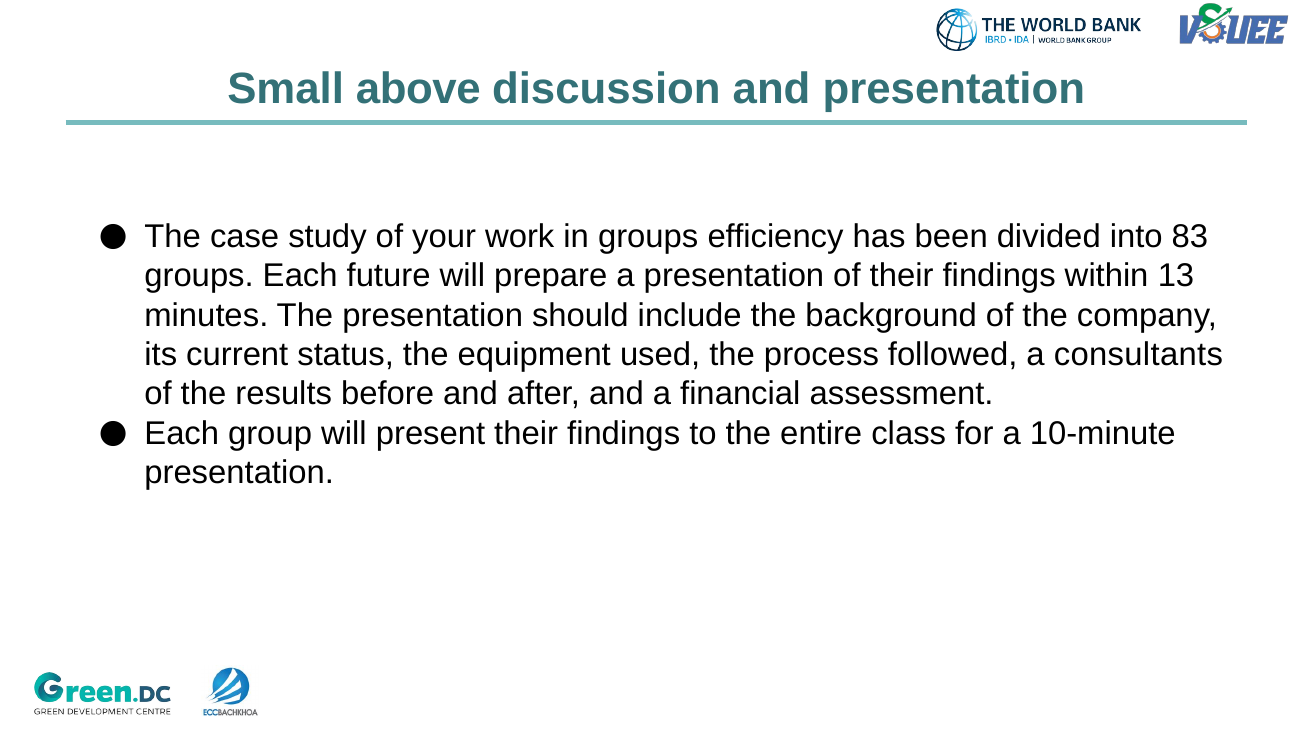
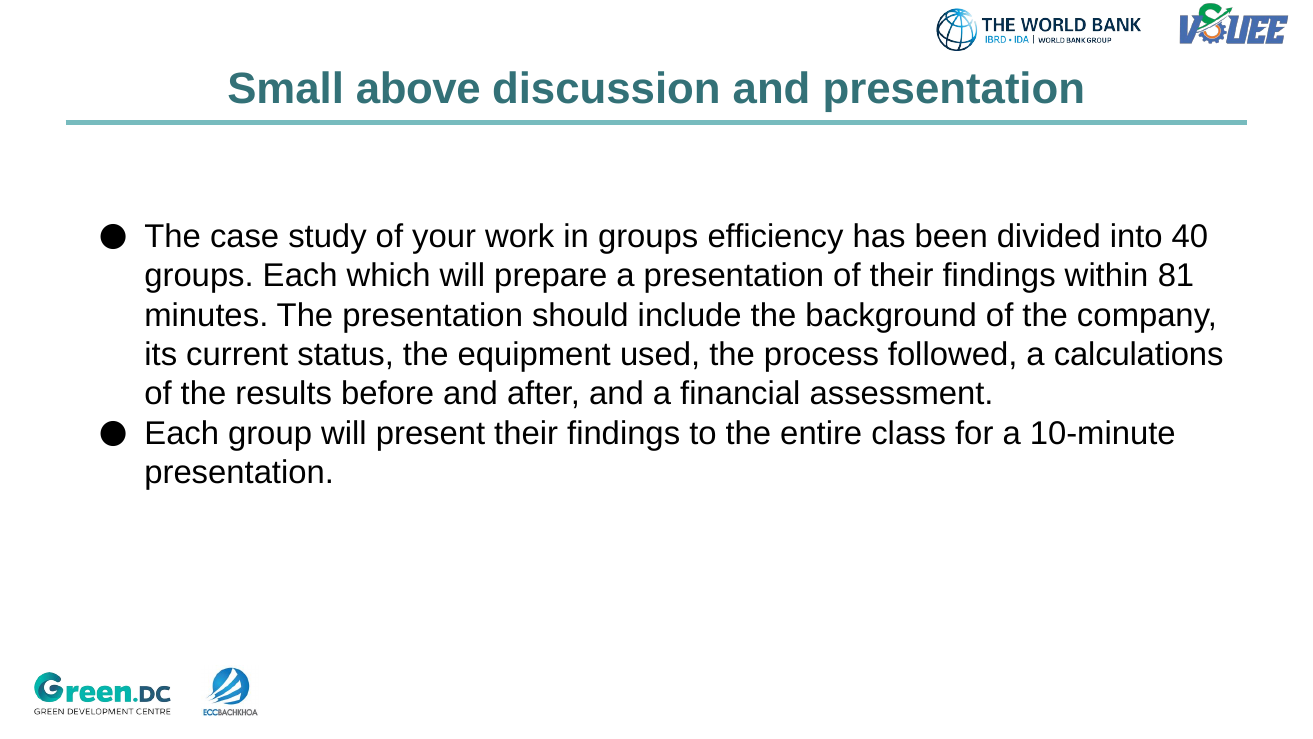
83: 83 -> 40 (1190, 236)
future: future -> which (389, 276)
13: 13 -> 81 (1176, 276)
consultants: consultants -> calculations (1139, 354)
